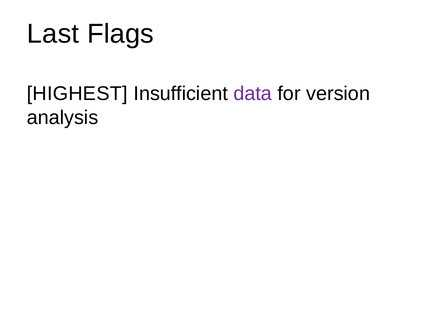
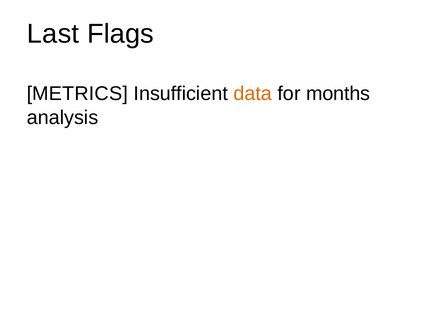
HIGHEST: HIGHEST -> METRICS (77, 94)
data colour: purple -> orange (253, 94)
version: version -> months (338, 94)
